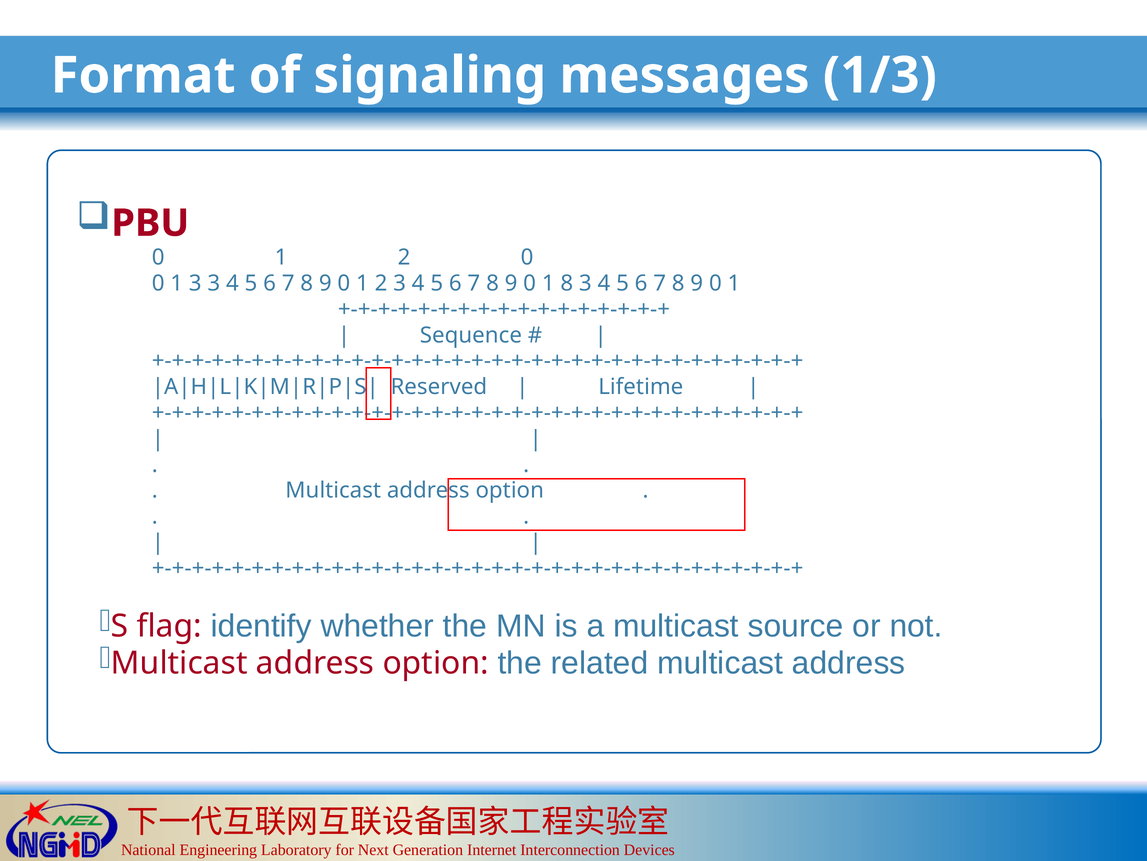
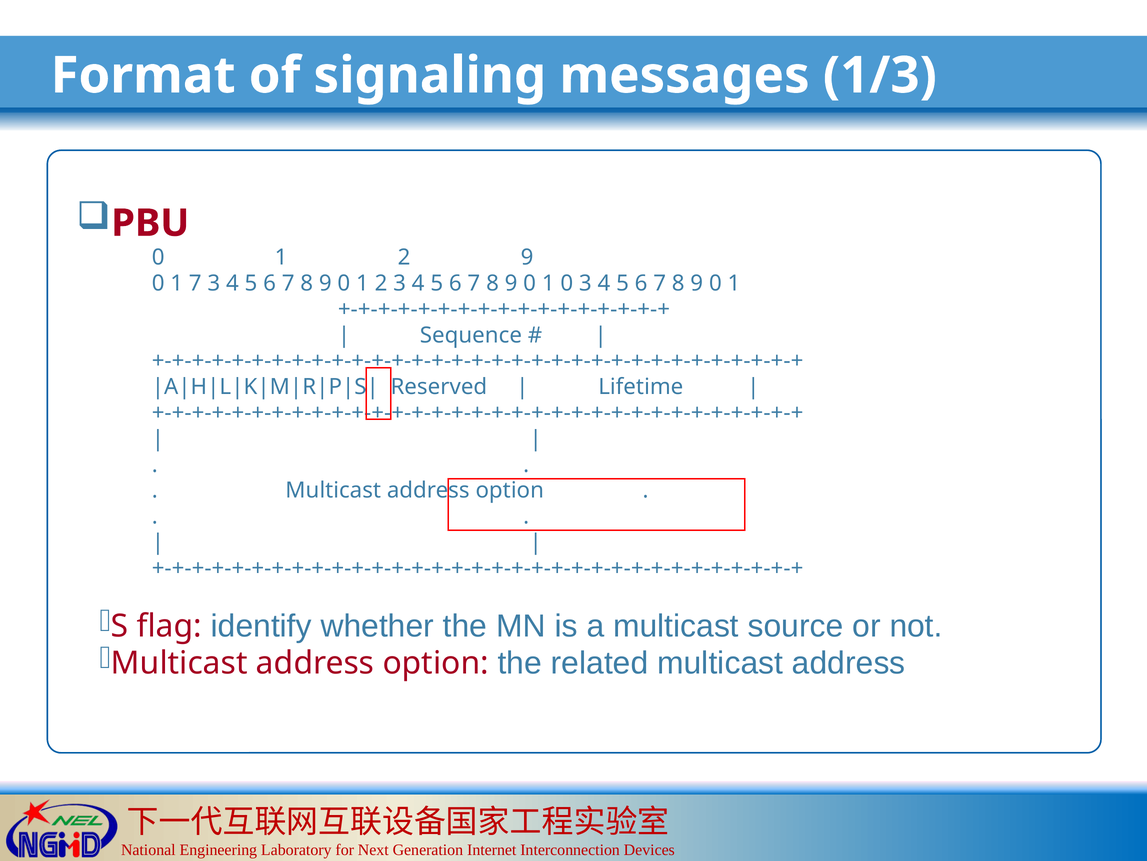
2 0: 0 -> 9 (527, 257)
1 3: 3 -> 7 (195, 283)
1 8: 8 -> 0 (567, 283)
